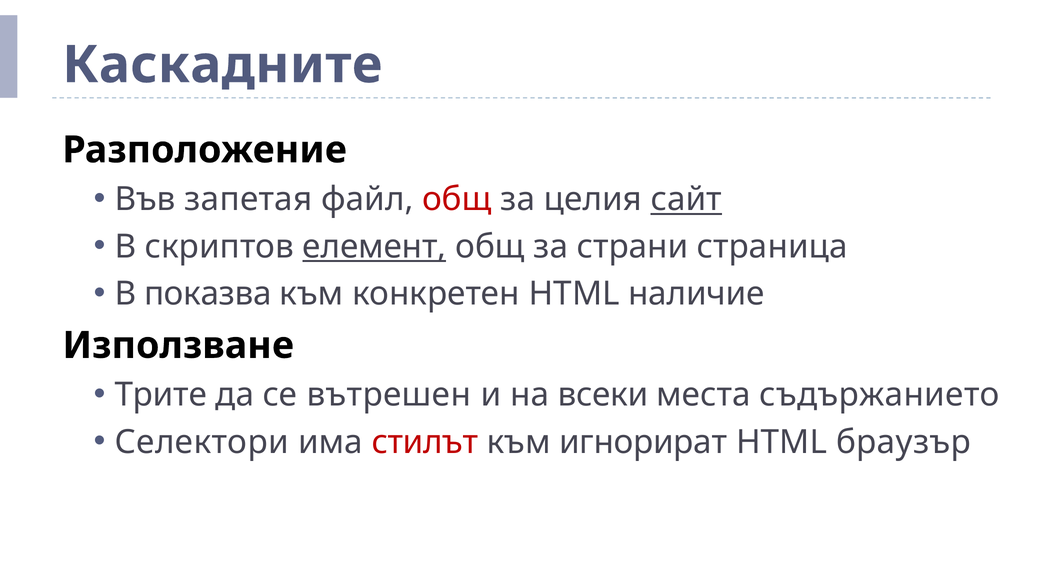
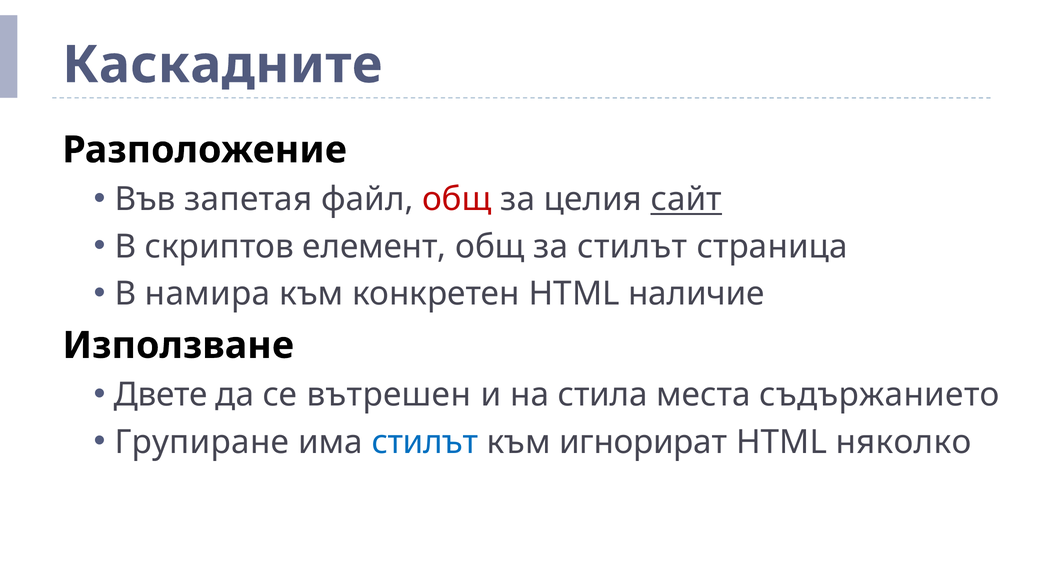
елемент underline: present -> none (374, 247)
за страни: страни -> стилът (632, 247)
показва: показва -> намира (208, 294)
Трите: Трите -> Двете (161, 395)
всеки: всеки -> стила (603, 395)
Селектори: Селектори -> Групиране (202, 442)
стилът colour: red -> blue (425, 442)
браузър: браузър -> няколко (904, 442)
